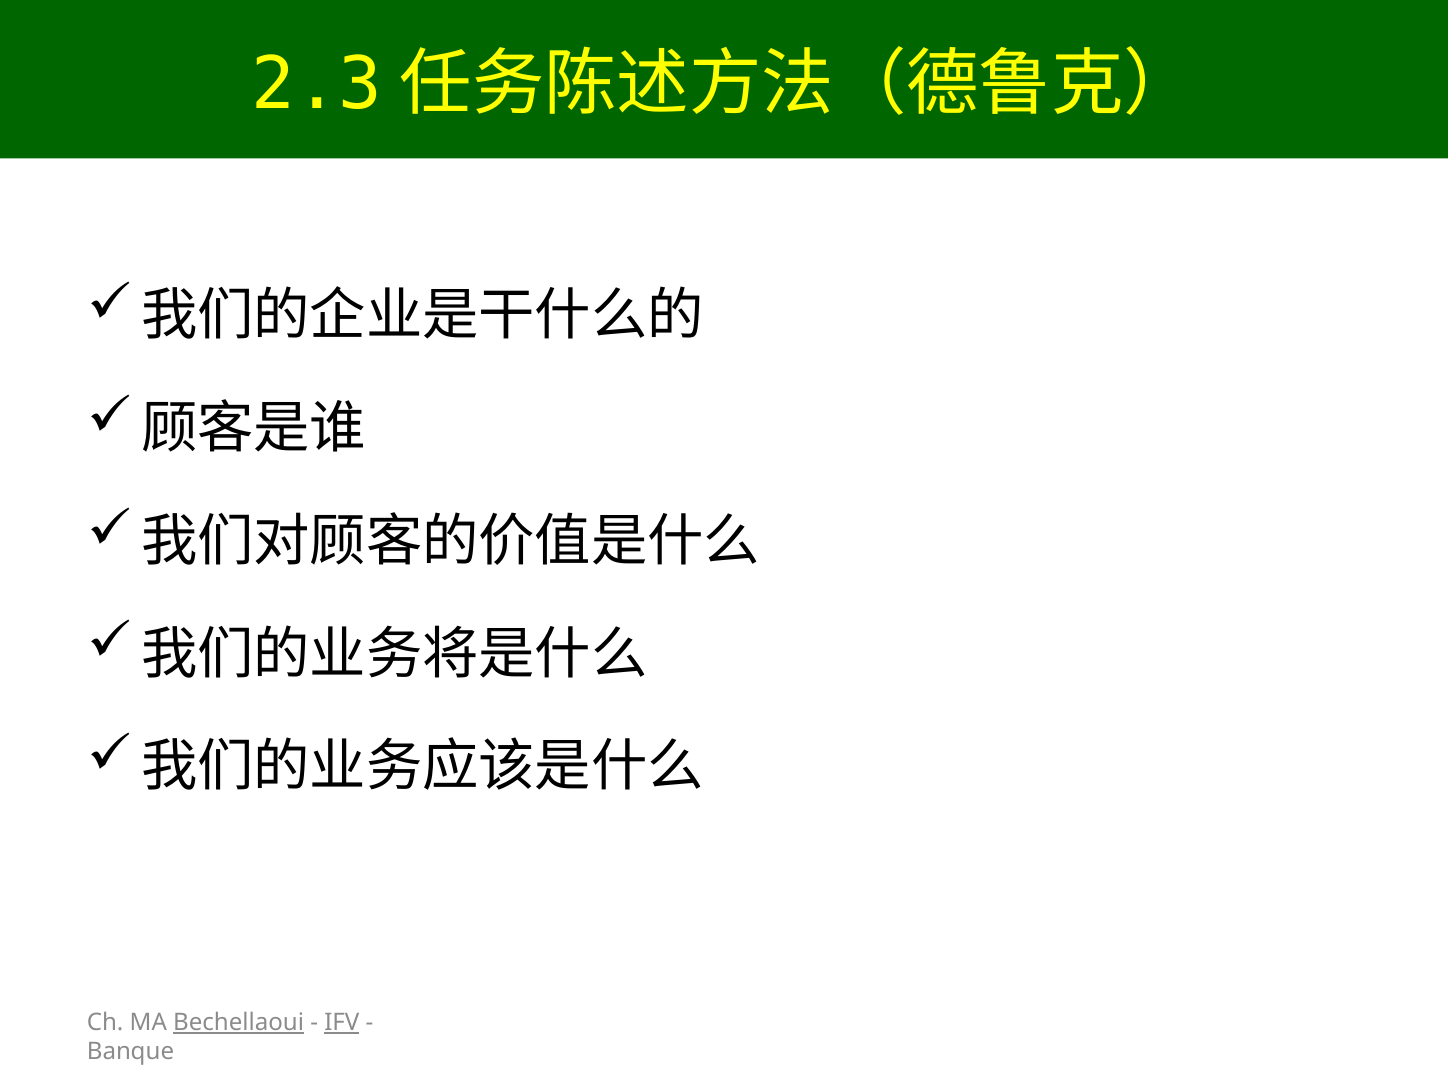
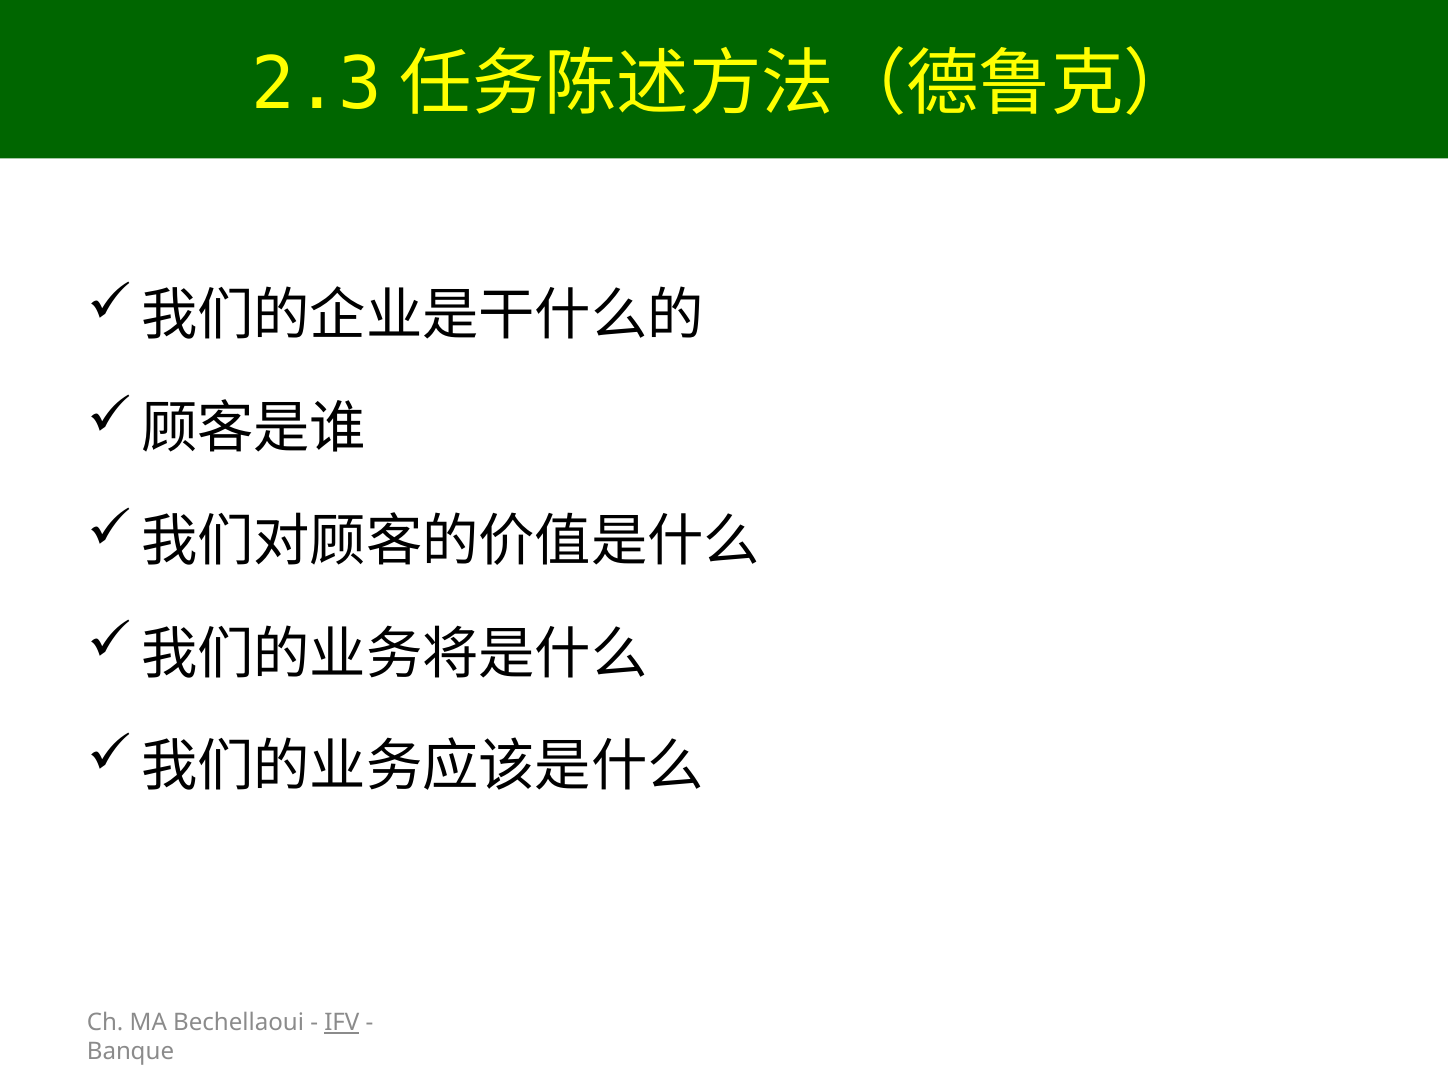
Bechellaoui underline: present -> none (239, 1023)
